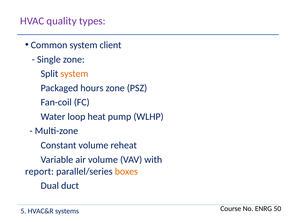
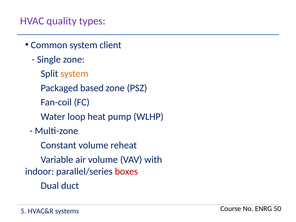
hours: hours -> based (92, 88)
report: report -> indoor (40, 171)
boxes colour: orange -> red (126, 171)
